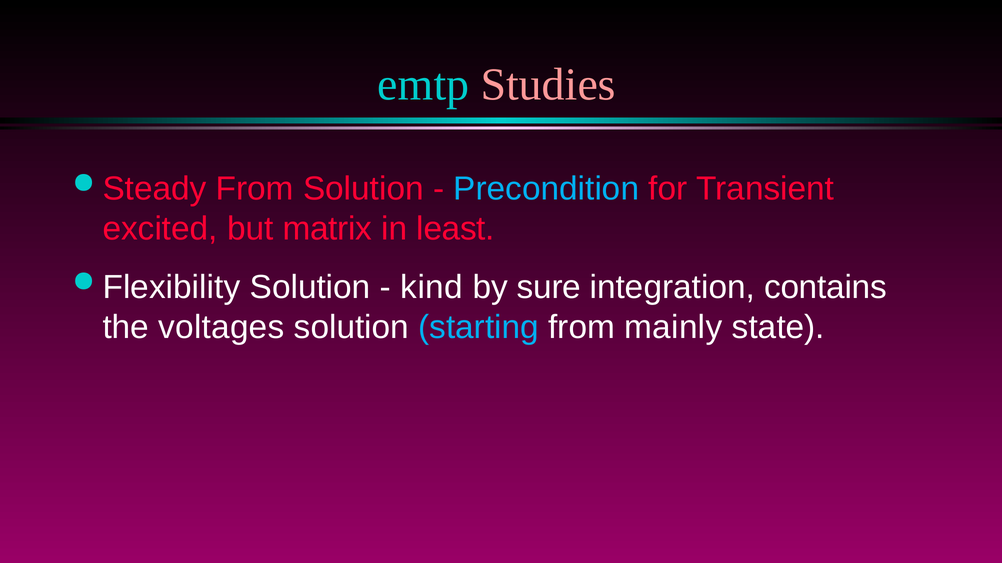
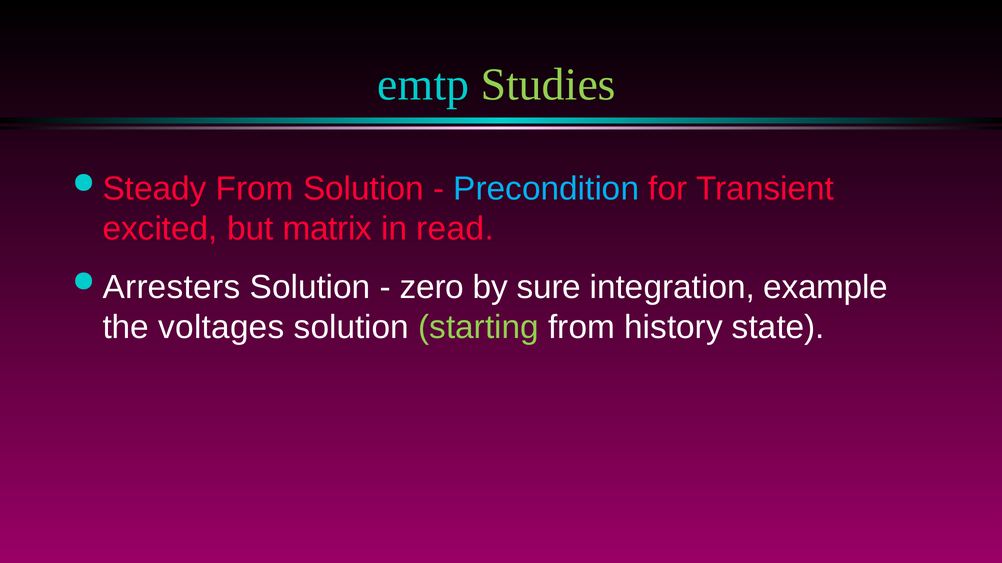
Studies colour: pink -> light green (548, 85)
least: least -> read (455, 229)
Flexibility: Flexibility -> Arresters (171, 288)
kind: kind -> zero (432, 288)
contains: contains -> example (826, 288)
starting colour: light blue -> light green (479, 328)
mainly: mainly -> history (674, 328)
